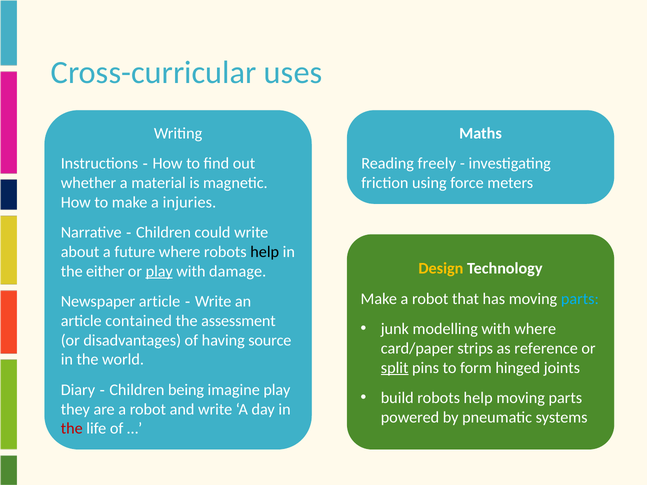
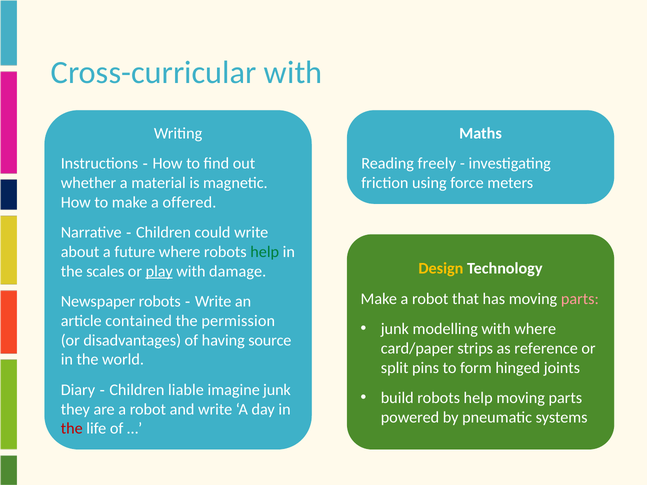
Cross-curricular uses: uses -> with (293, 72)
injuries: injuries -> offered (189, 202)
help colour: black -> green (265, 252)
either: either -> scales (105, 271)
parts colour: light blue -> pink (580, 299)
Newspaper article: article -> robots (160, 302)
assessment: assessment -> permission (238, 321)
split underline: present -> none (395, 368)
being: being -> liable (186, 390)
imagine play: play -> junk (277, 390)
